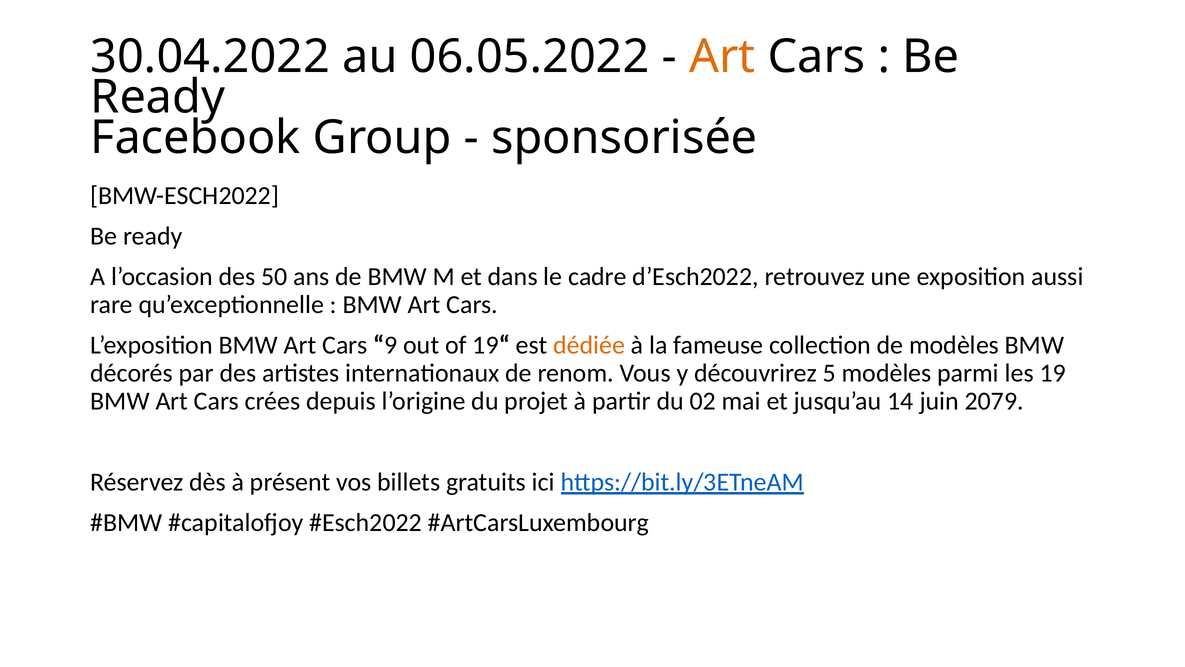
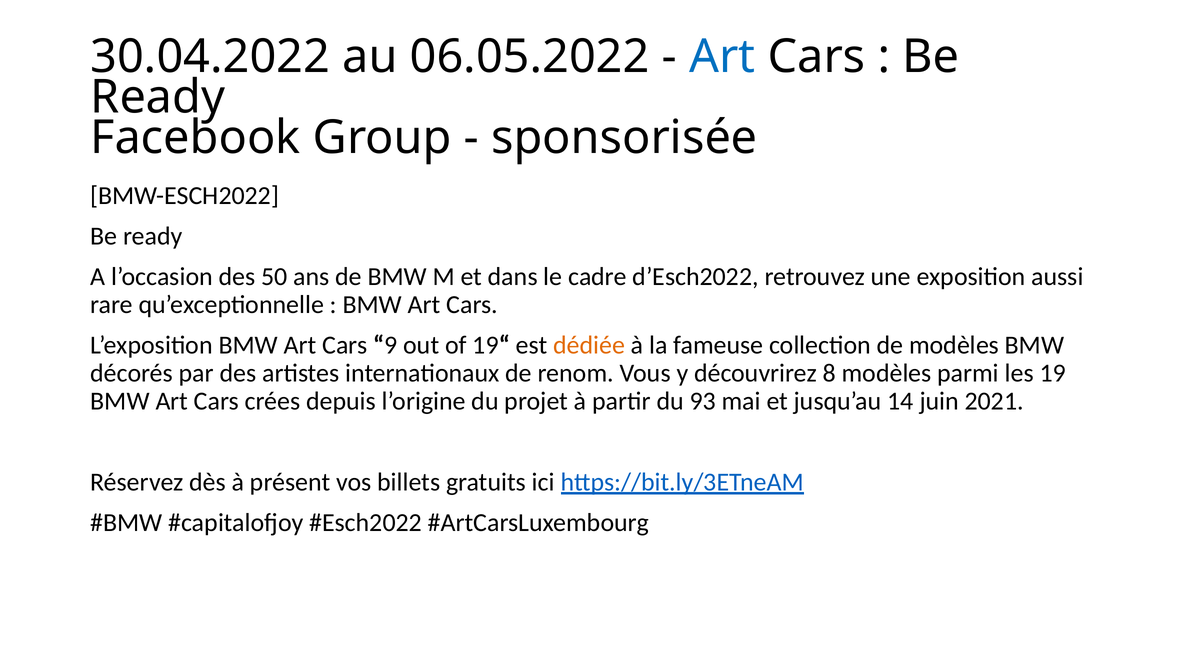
Art colour: orange -> blue (722, 57)
5: 5 -> 8 (829, 373)
02: 02 -> 93 (703, 401)
2079: 2079 -> 2021 (994, 401)
